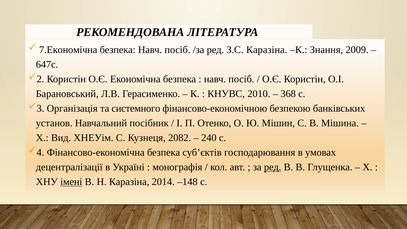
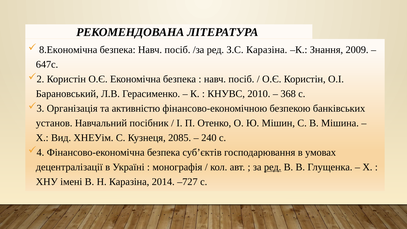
7.Економічна: 7.Економічна -> 8.Економічна (68, 50)
системного: системного -> активністю (136, 108)
2082: 2082 -> 2085 (180, 138)
імені underline: present -> none (71, 182)
–148: –148 -> –727 (187, 182)
